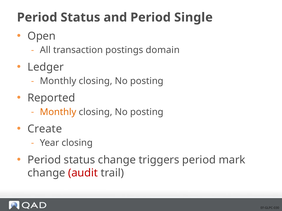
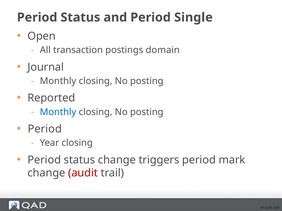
Ledger: Ledger -> Journal (46, 67)
Monthly colour: orange -> blue (58, 112)
Create: Create -> Period (45, 129)
